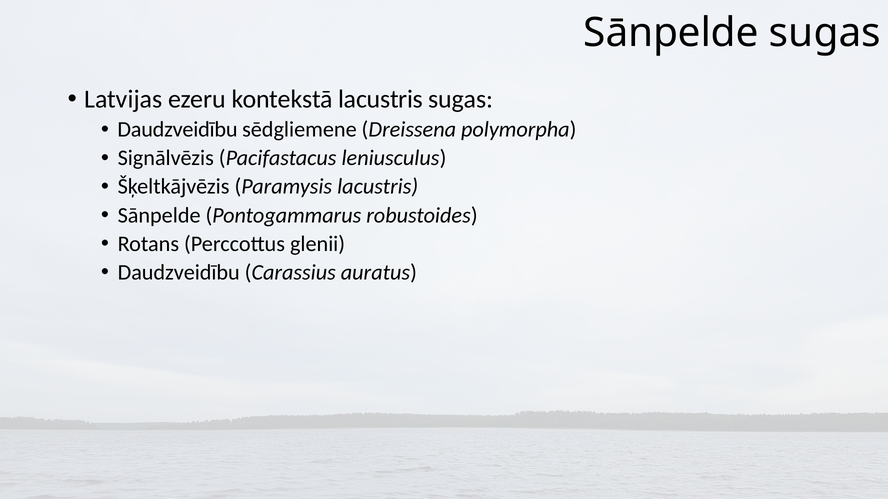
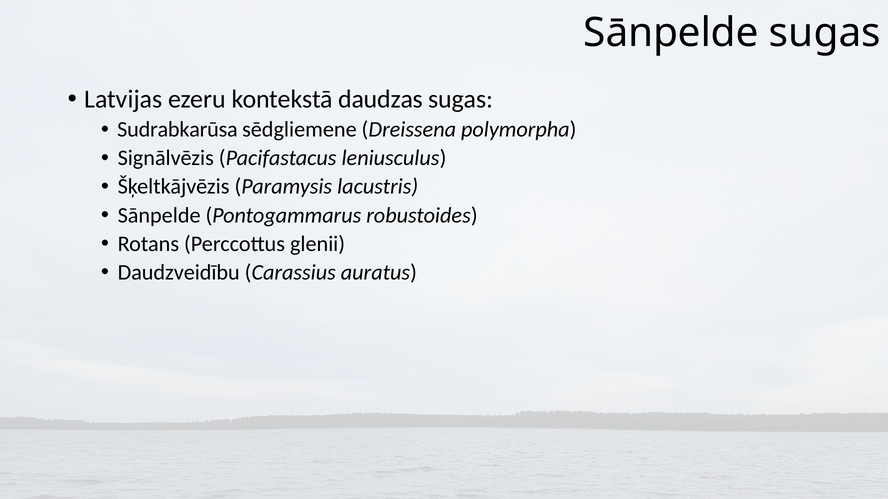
kontekstā lacustris: lacustris -> daudzas (381, 99)
Daudzveidību: Daudzveidību -> Sudrabkarūsa (177, 130)
